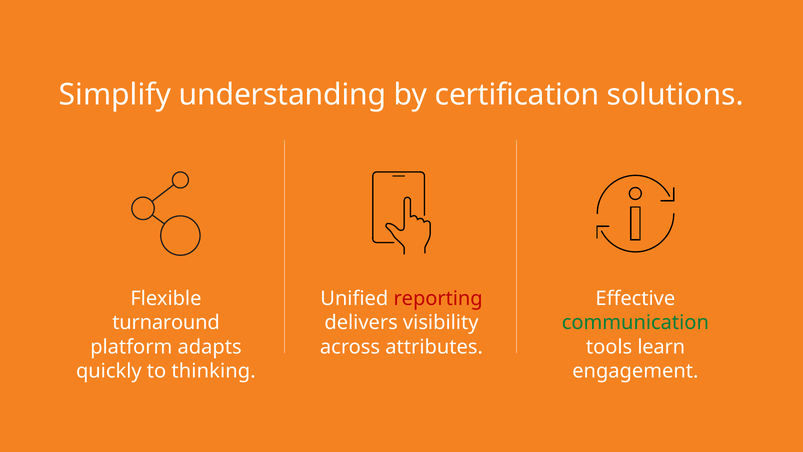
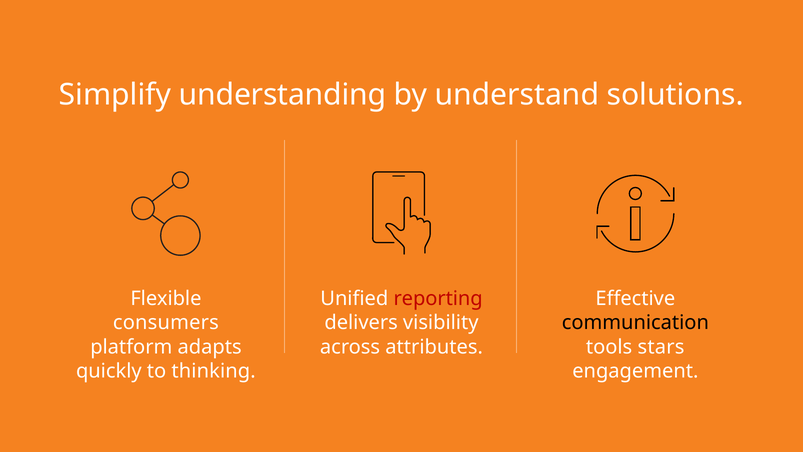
certification: certification -> understand (517, 95)
turnaround: turnaround -> consumers (166, 323)
communication colour: green -> black (635, 323)
learn: learn -> stars (661, 347)
